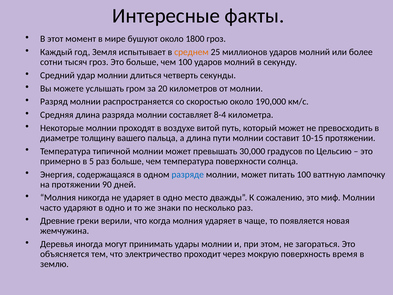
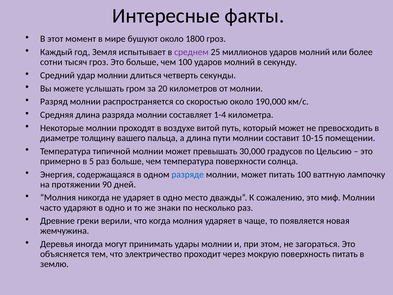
среднем colour: orange -> purple (191, 52)
8-4: 8-4 -> 1-4 (220, 115)
10-15 протяжении: протяжении -> помещении (350, 138)
поверхность время: время -> питать (345, 254)
